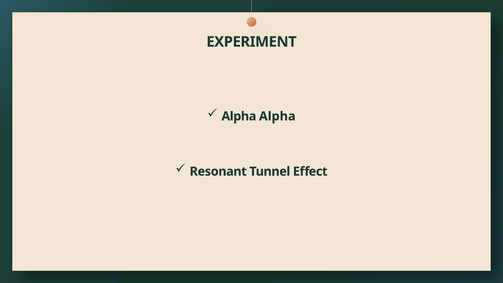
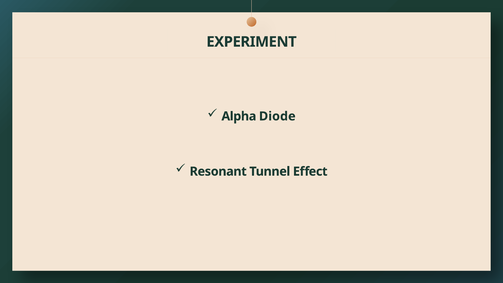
Alpha Alpha: Alpha -> Diode (277, 116)
